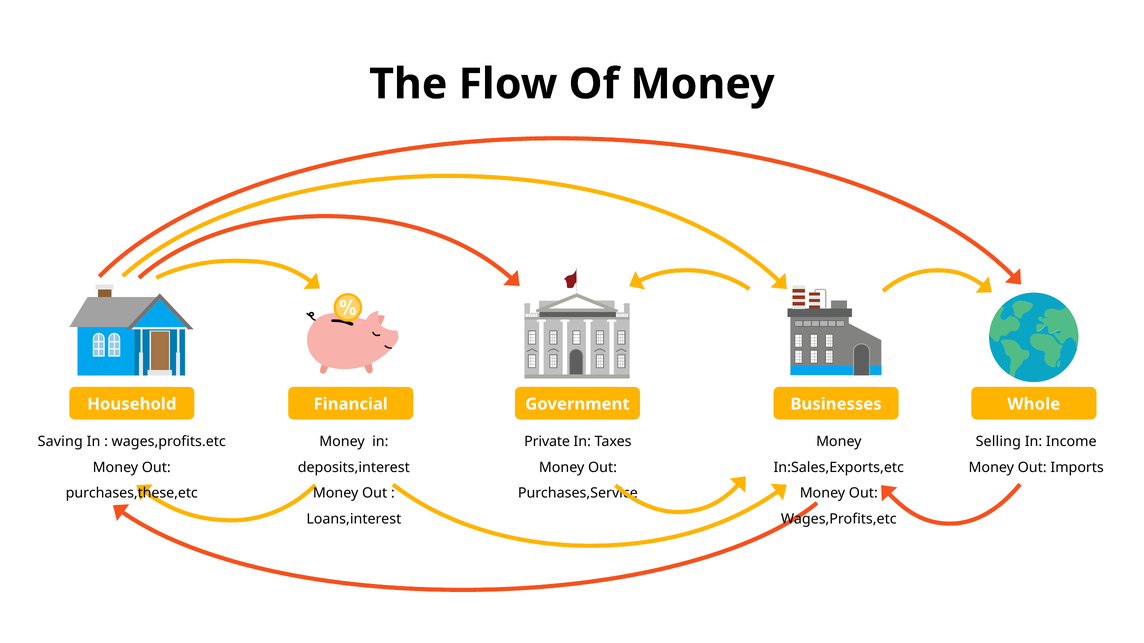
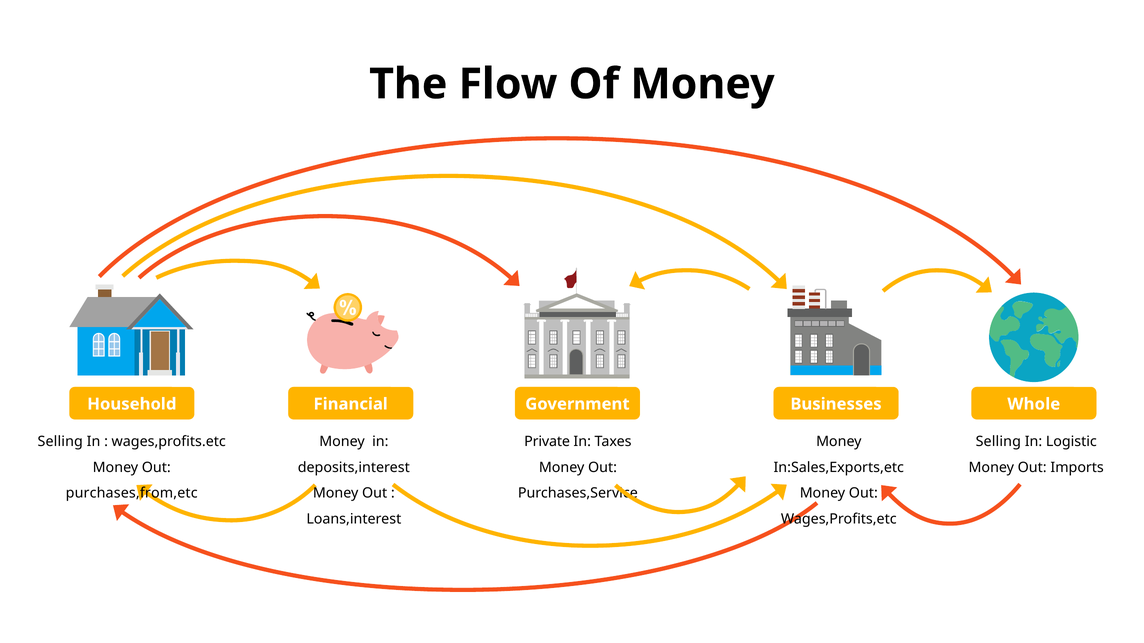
Saving: Saving -> Selling (60, 442)
Income: Income -> Logistic (1071, 442)
purchases,these,etc: purchases,these,etc -> purchases,from,etc (132, 493)
